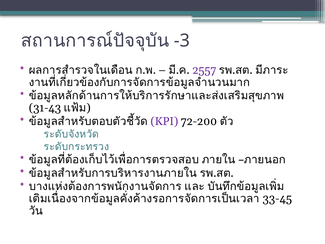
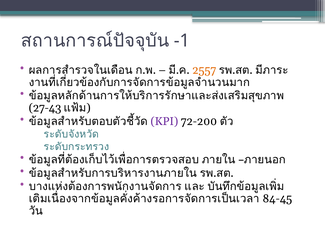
-3: -3 -> -1 (182, 41)
2557 colour: purple -> orange (204, 70)
31-43: 31-43 -> 27-43 (45, 108)
33-45: 33-45 -> 84-45 (277, 198)
